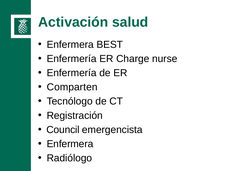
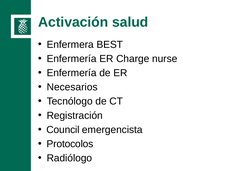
Comparten: Comparten -> Necesarios (72, 87)
Enfermera: Enfermera -> Protocolos (70, 143)
